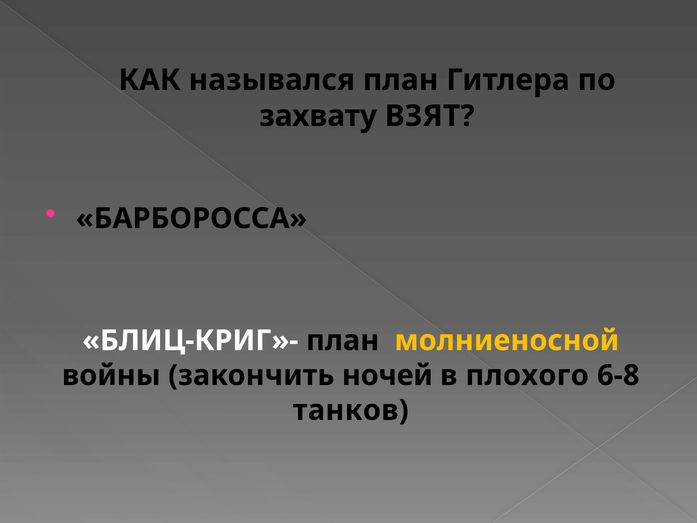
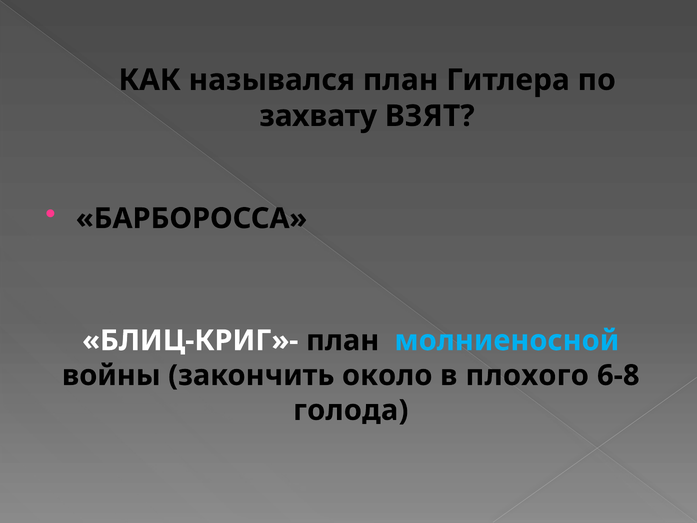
молниеносной colour: yellow -> light blue (507, 340)
ночей: ночей -> около (387, 375)
танков: танков -> голода (351, 410)
